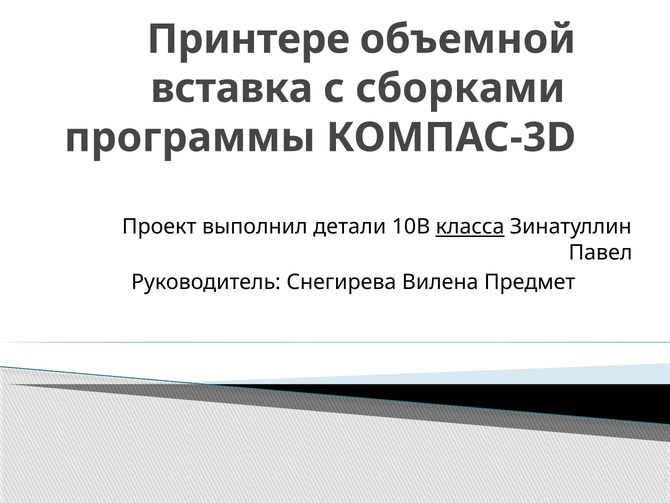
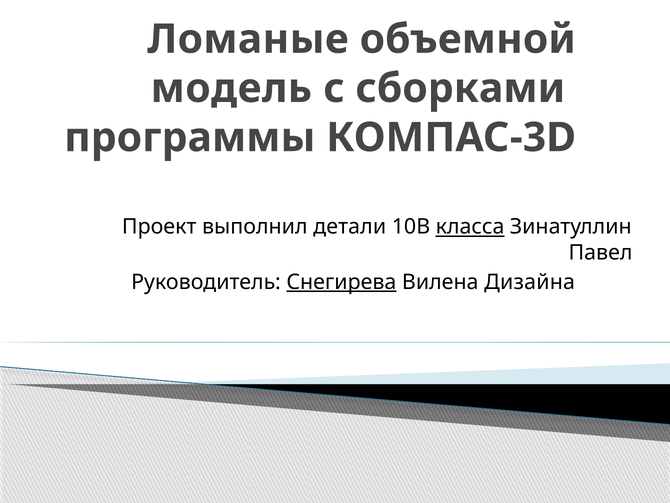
Принтере: Принтере -> Ломаные (248, 39)
вставка: вставка -> модель (231, 88)
Снегирева underline: none -> present (341, 282)
Предмет: Предмет -> Дизайна (530, 282)
